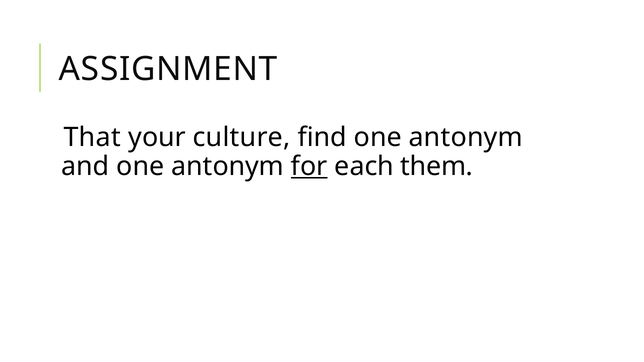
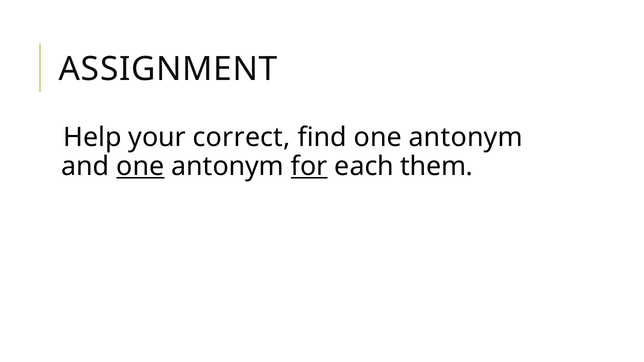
That: That -> Help (92, 137)
culture: culture -> correct (242, 137)
one underline: none -> present (140, 166)
